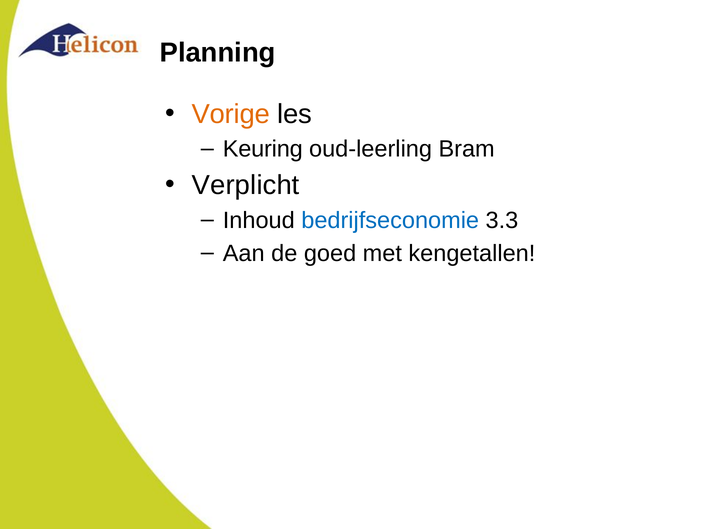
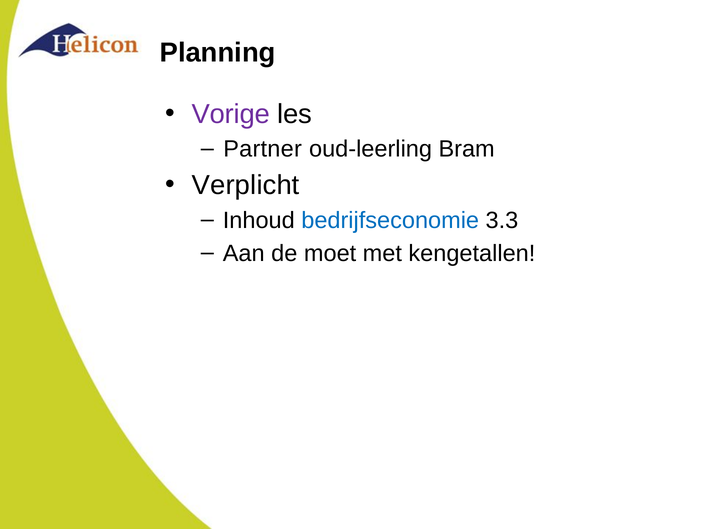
Vorige colour: orange -> purple (231, 114)
Keuring: Keuring -> Partner (263, 149)
goed: goed -> moet (330, 254)
